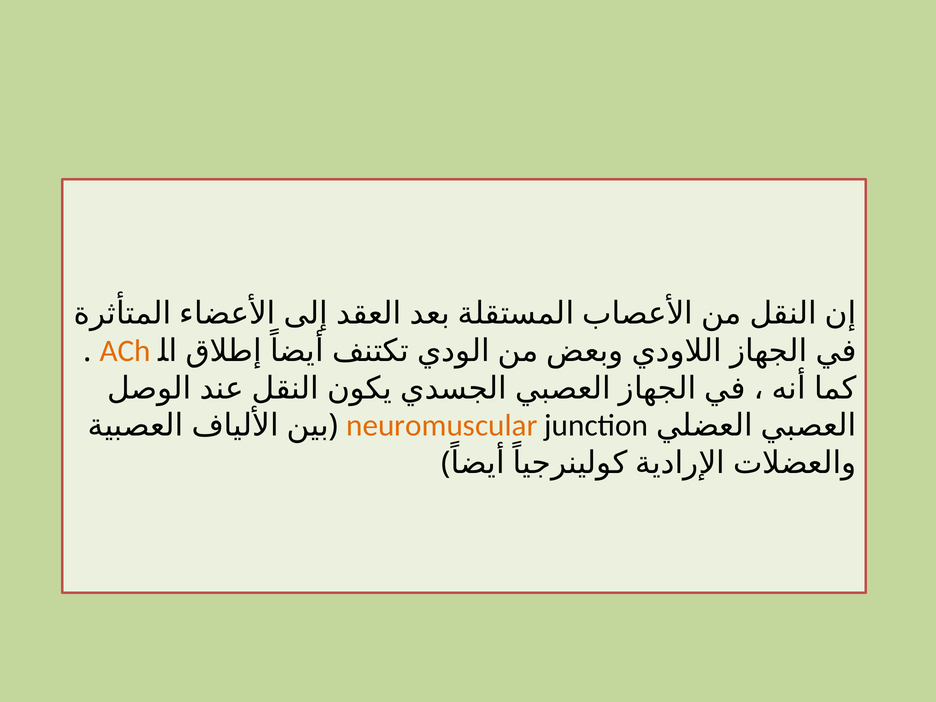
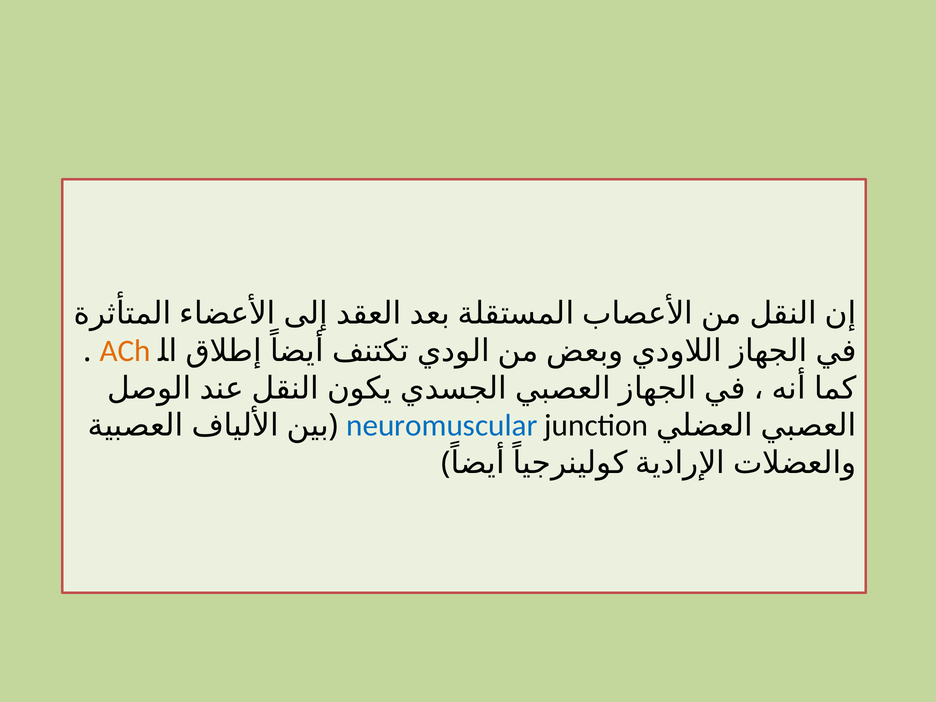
neuromuscular colour: orange -> blue (442, 426)
